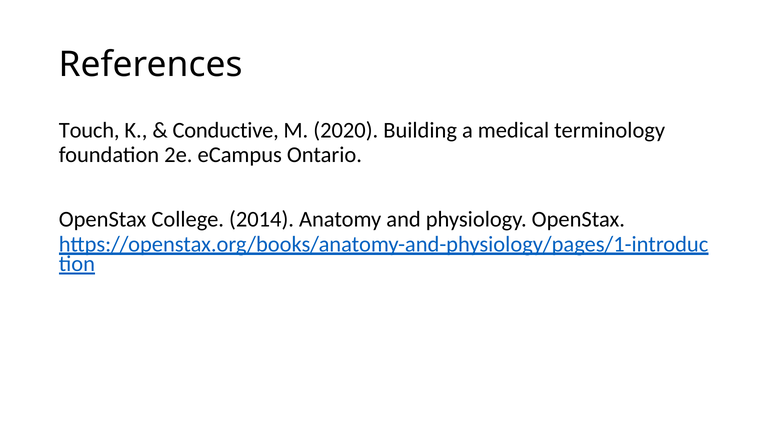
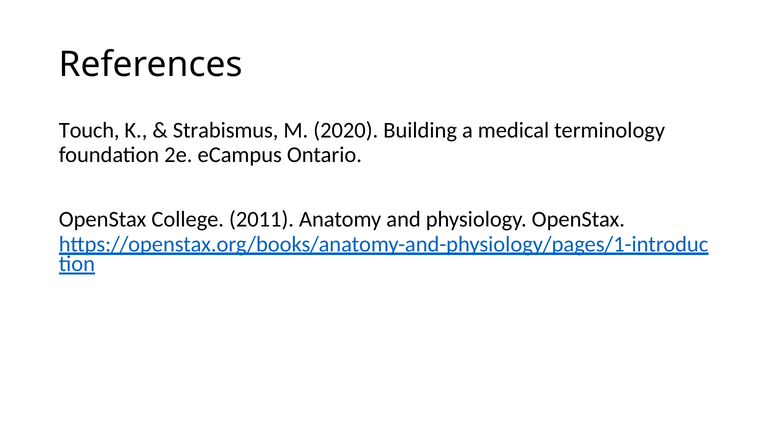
Conductive: Conductive -> Strabismus (226, 131)
2014: 2014 -> 2011 (262, 220)
